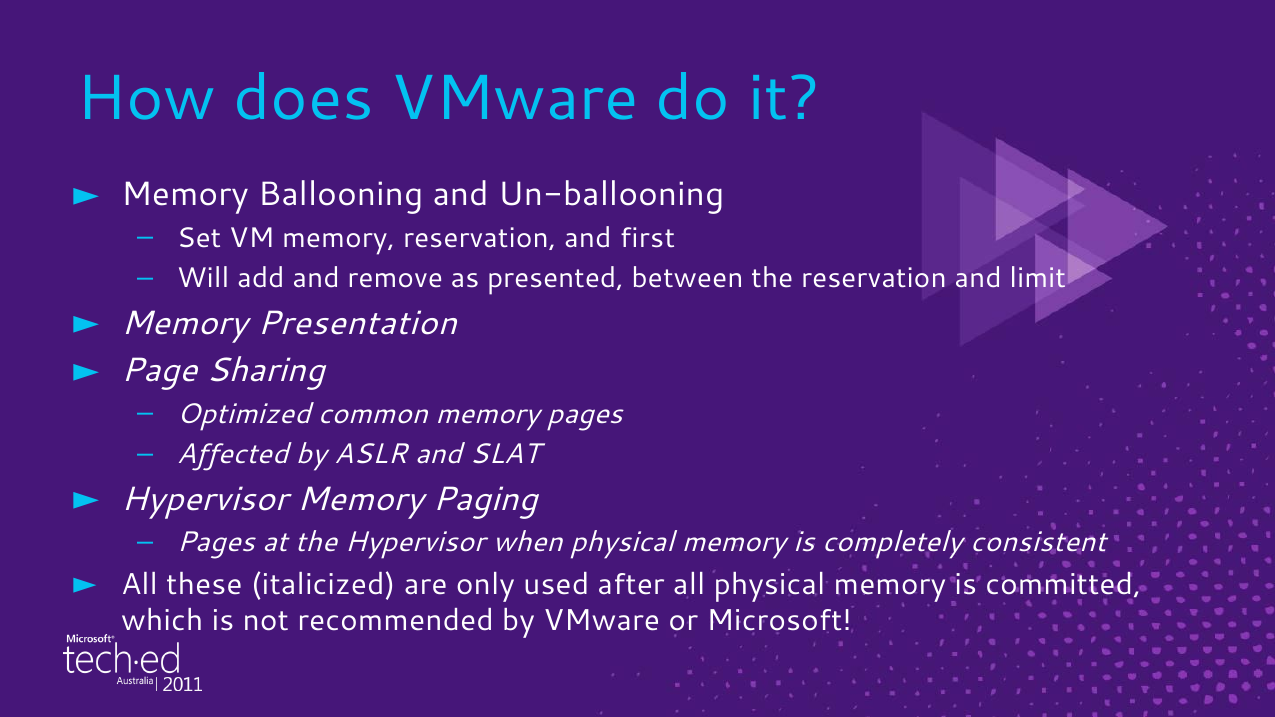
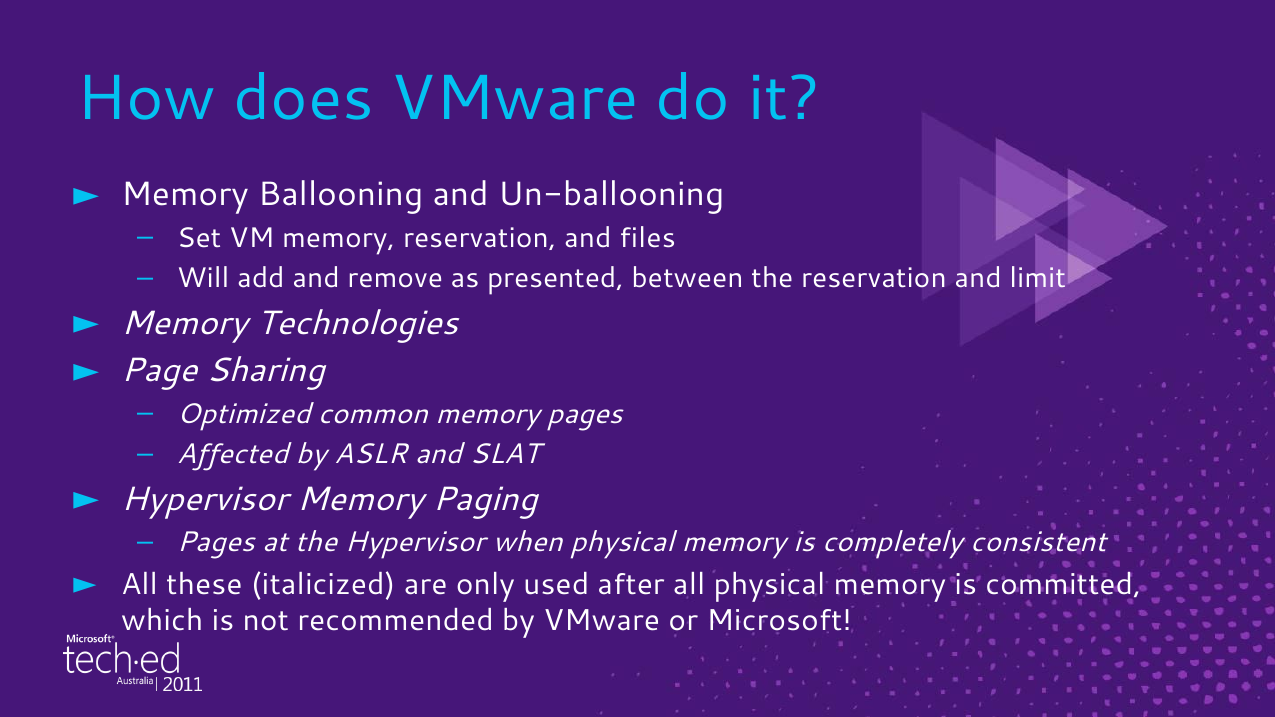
first: first -> files (648, 238)
Presentation: Presentation -> Technologies (357, 323)
